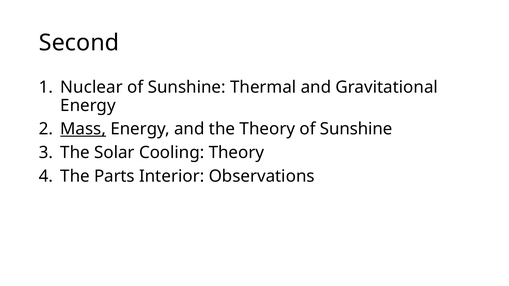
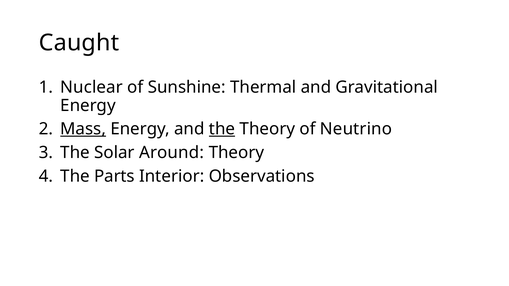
Second: Second -> Caught (79, 43)
the underline: none -> present (222, 129)
Theory of Sunshine: Sunshine -> Neutrino (356, 129)
Cooling: Cooling -> Around (172, 153)
